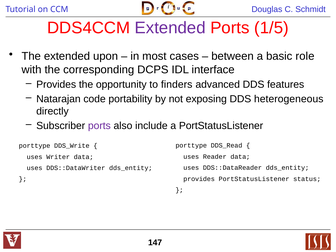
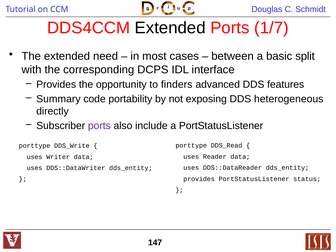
Extended colour: purple -> black (170, 28)
1/5: 1/5 -> 1/7 (271, 28)
upon: upon -> need (106, 56)
role: role -> split (305, 56)
Natarajan: Natarajan -> Summary (58, 99)
